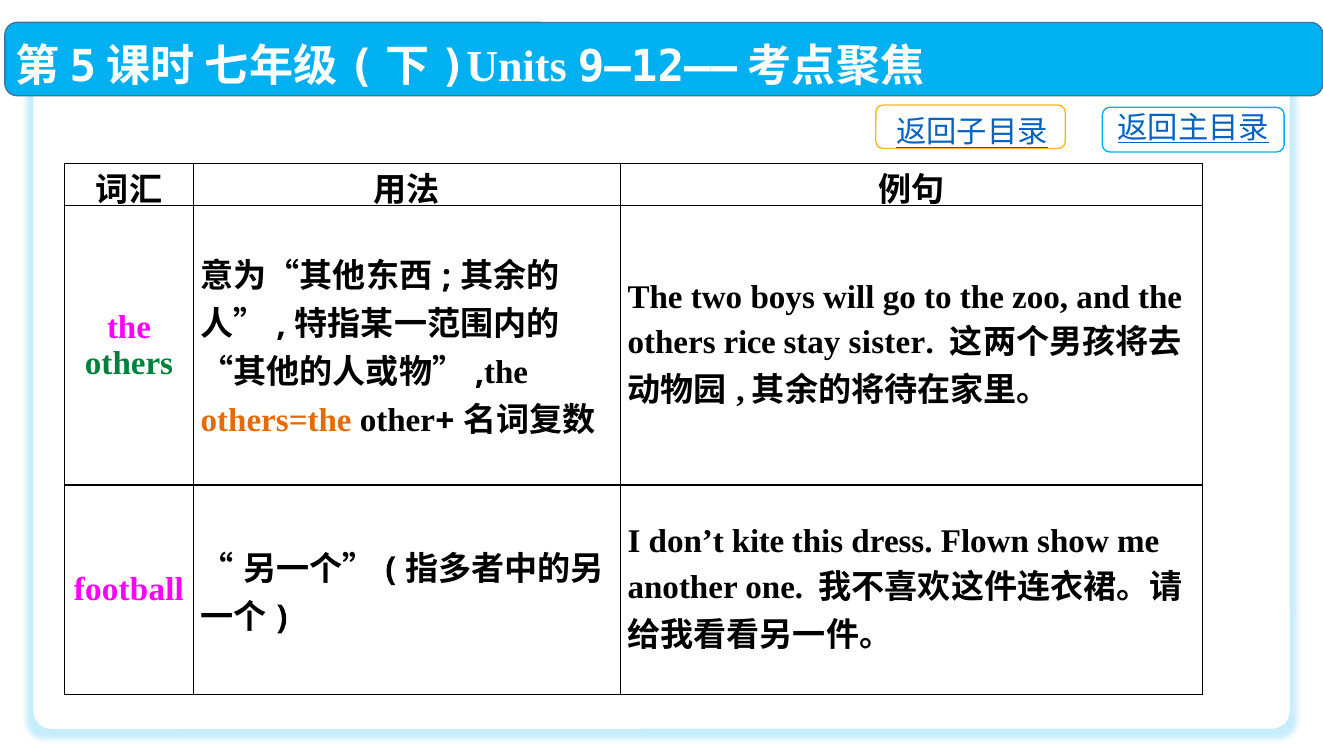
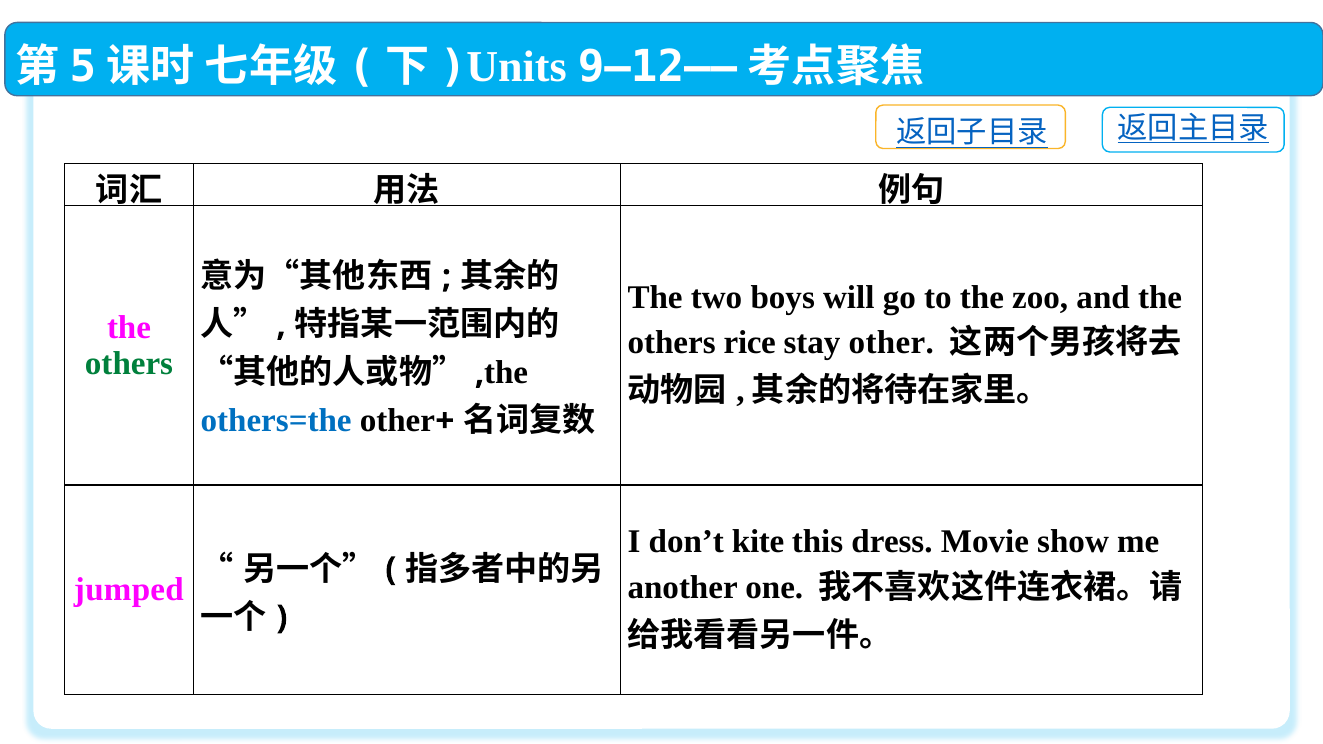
stay sister: sister -> other (891, 343)
others=the colour: orange -> blue (276, 421)
Flown: Flown -> Movie (985, 542)
football: football -> jumped (129, 590)
